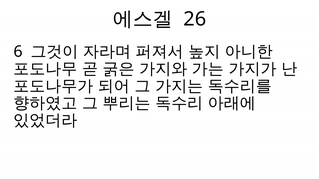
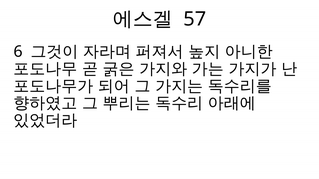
26: 26 -> 57 (195, 19)
